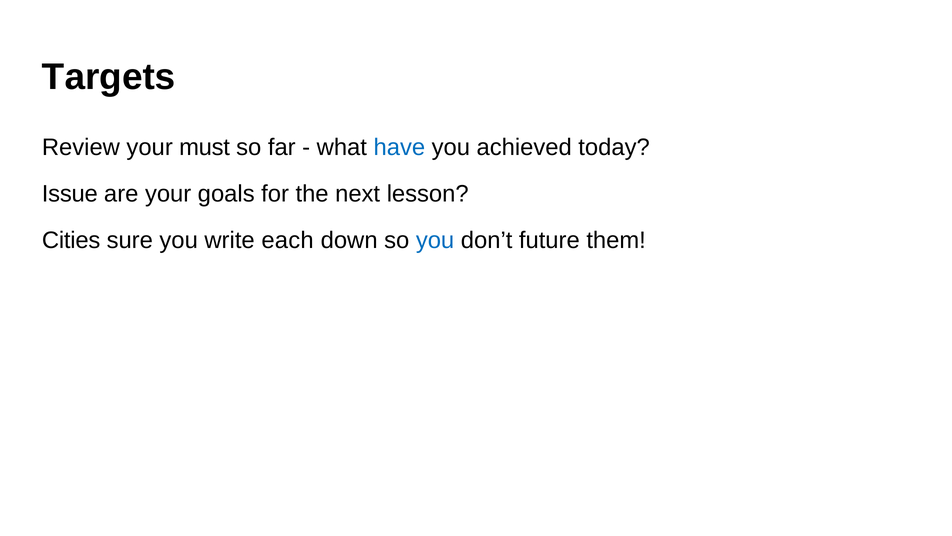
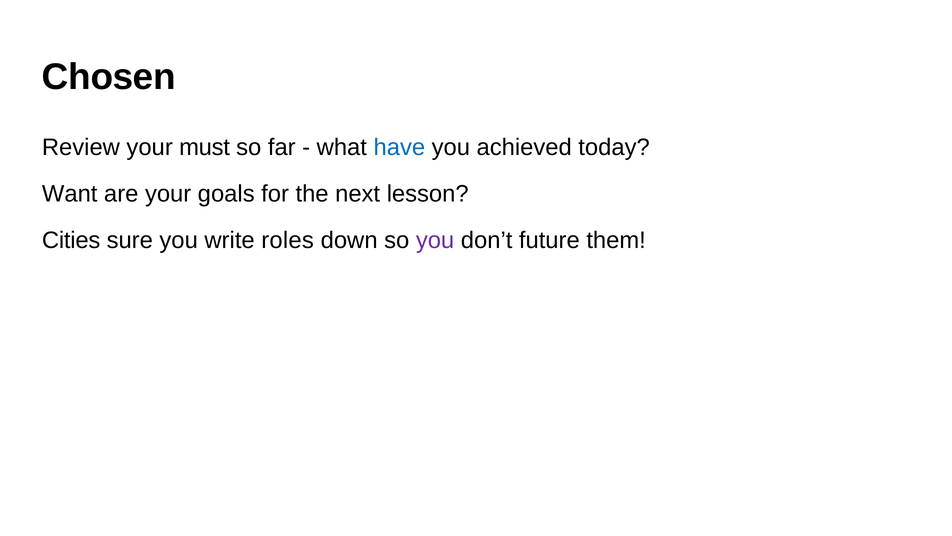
Targets: Targets -> Chosen (109, 77)
Issue: Issue -> Want (70, 194)
each: each -> roles (288, 240)
you colour: blue -> purple (435, 240)
